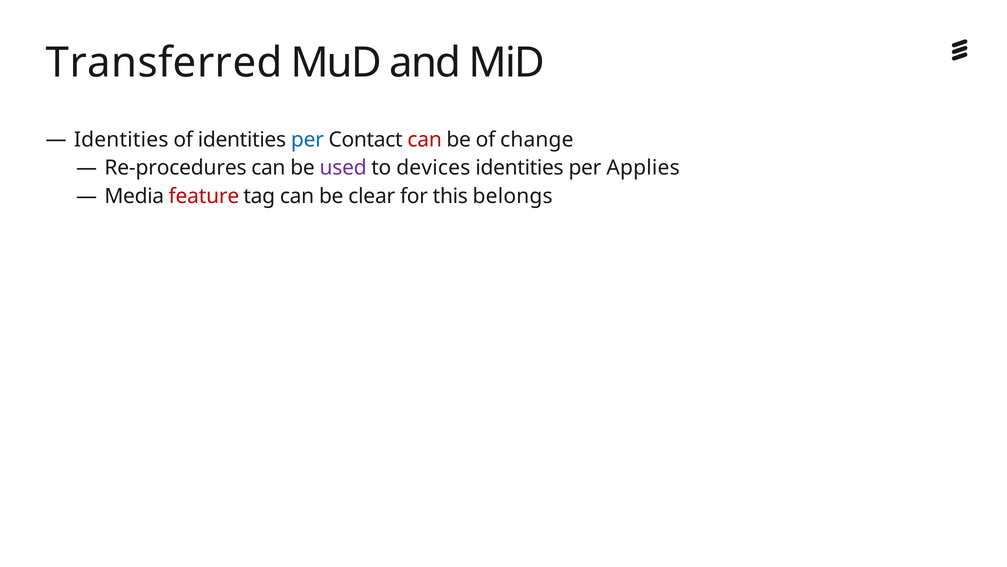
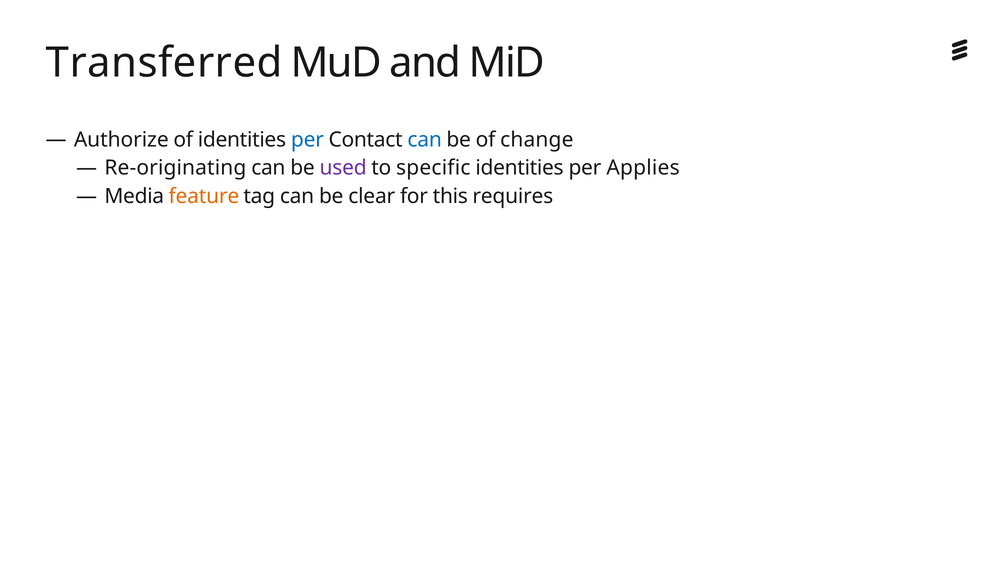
Identities: Identities -> Authorize (121, 140)
can colour: red -> blue (425, 140)
Re-procedures: Re-procedures -> Re-originating (175, 168)
devices: devices -> specific (433, 168)
feature colour: red -> orange (204, 196)
belongs: belongs -> requires (513, 196)
